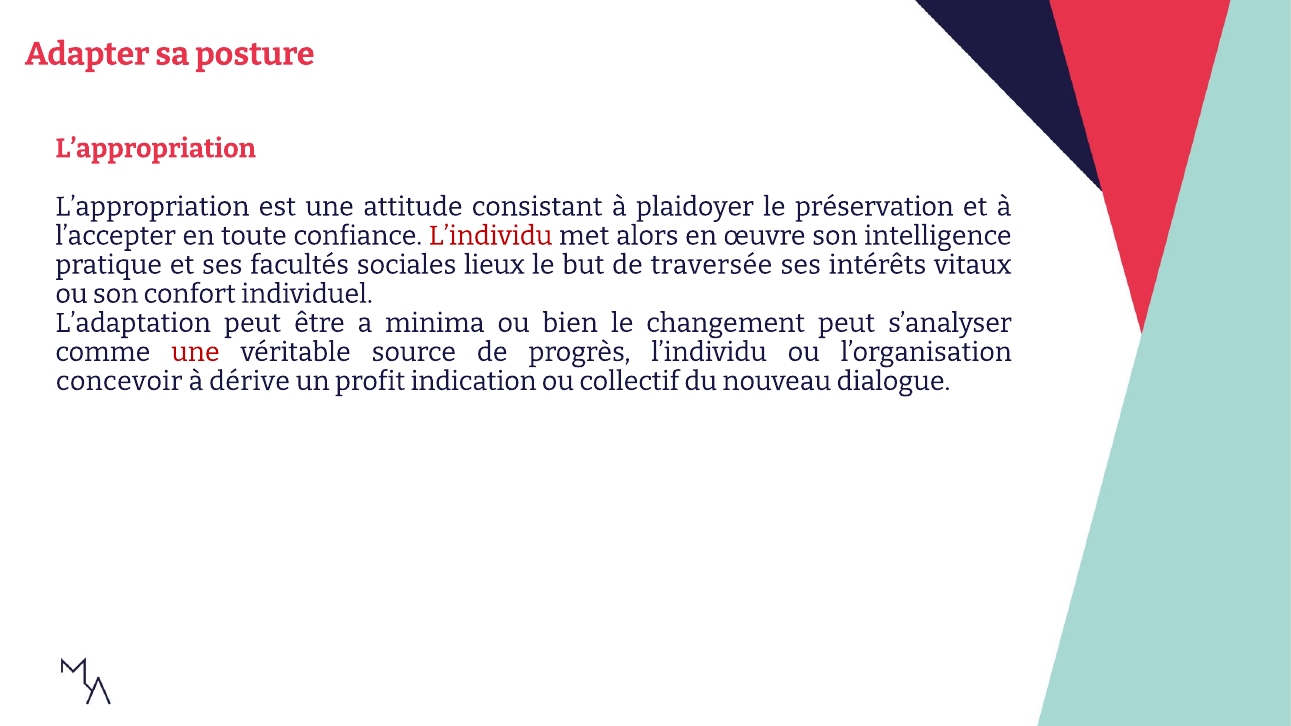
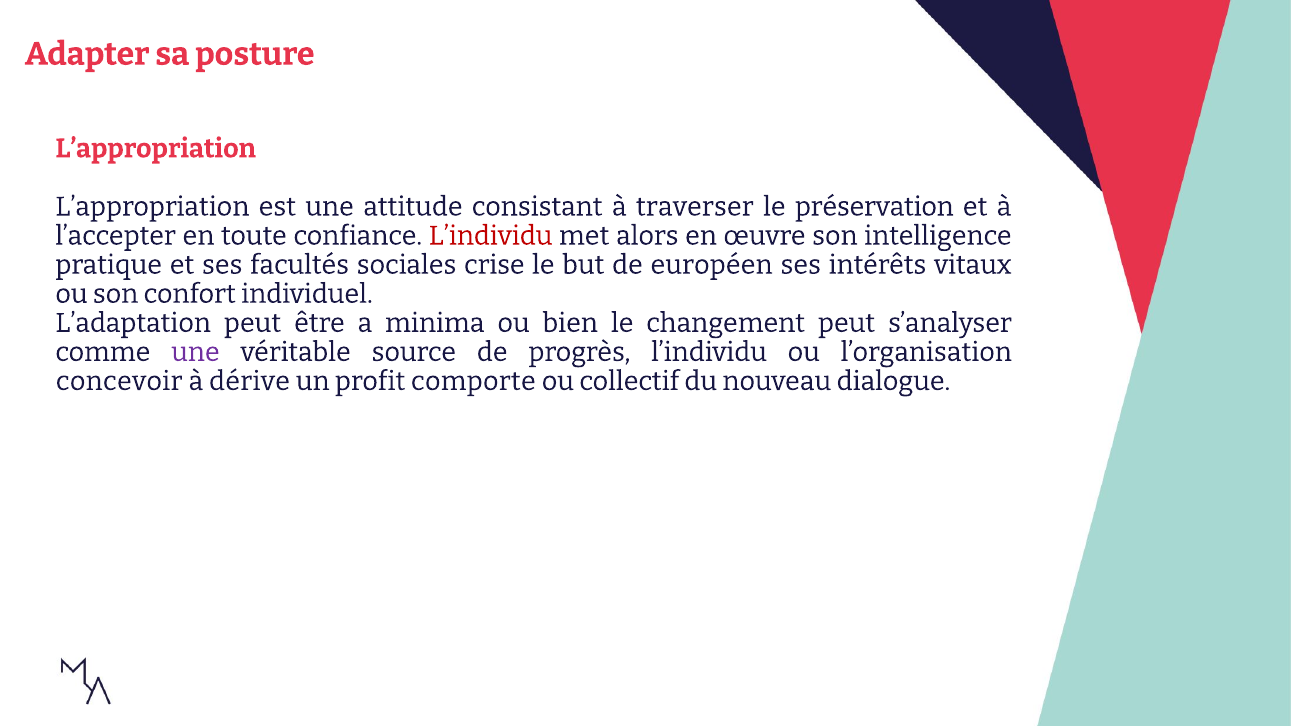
plaidoyer: plaidoyer -> traverser (695, 207)
lieux: lieux -> crise (494, 265)
traversée: traversée -> européen (712, 265)
une colour: red -> purple (195, 352)
indication: indication -> comporte (473, 381)
